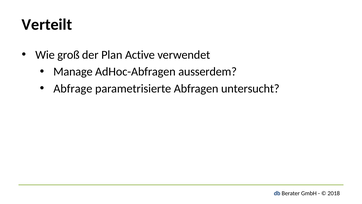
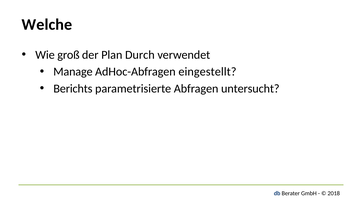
Verteilt: Verteilt -> Welche (47, 25)
Active: Active -> Durch (140, 55)
ausserdem: ausserdem -> eingestellt (207, 72)
Abfrage: Abfrage -> Berichts (73, 88)
